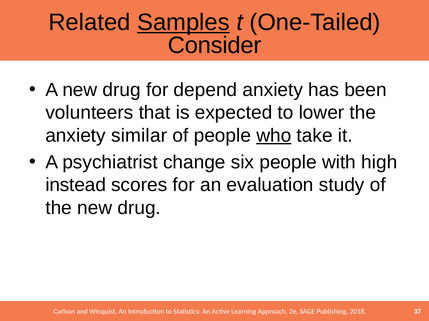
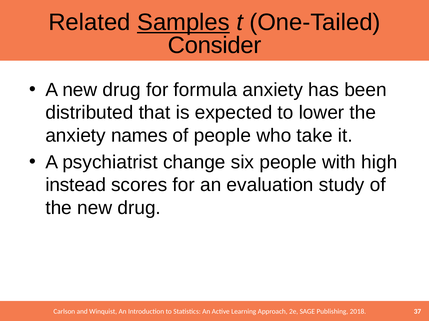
depend: depend -> formula (205, 90)
volunteers: volunteers -> distributed (89, 113)
similar: similar -> names (139, 136)
who underline: present -> none (274, 136)
